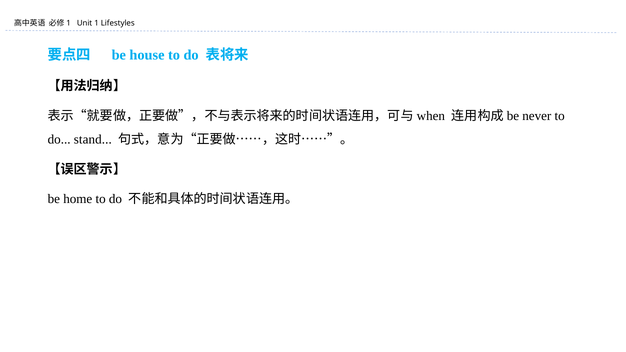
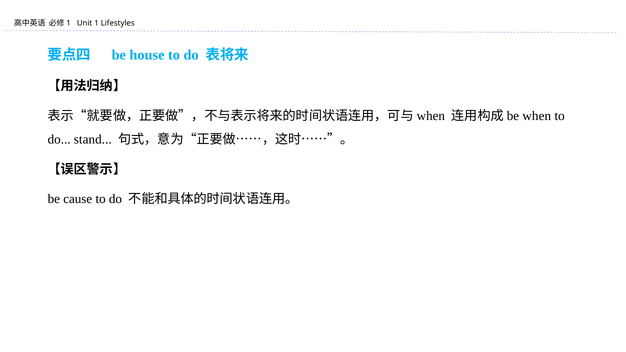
never: never -> when (537, 116)
home: home -> cause (78, 199)
